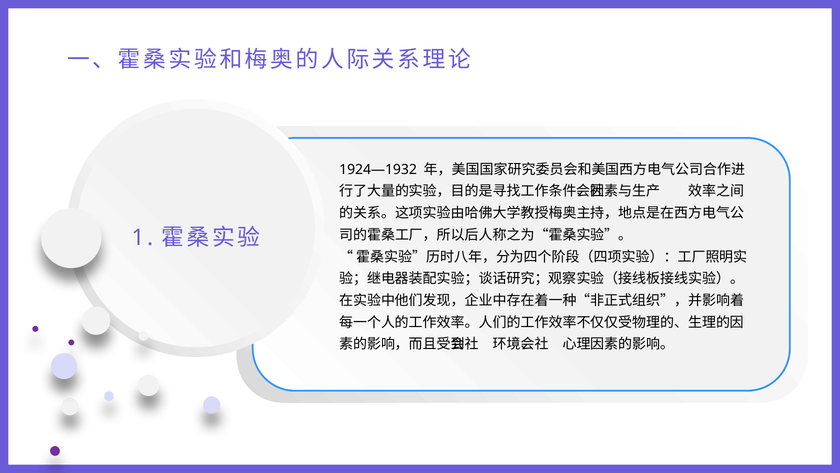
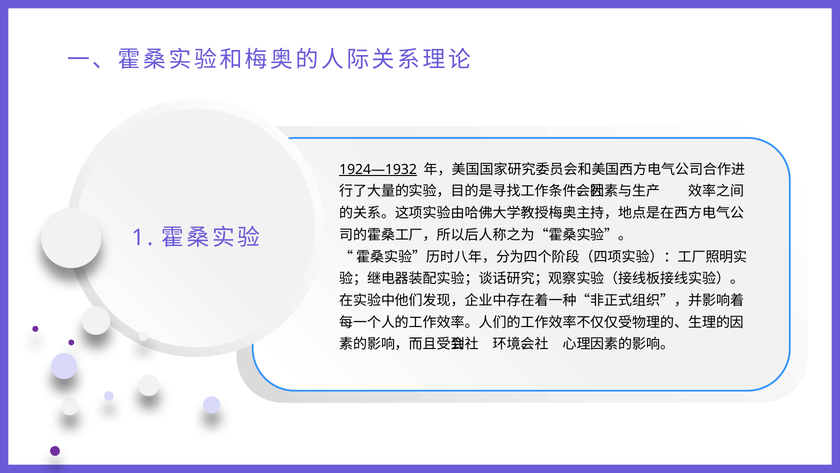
1924—1932 underline: none -> present (378, 169)
